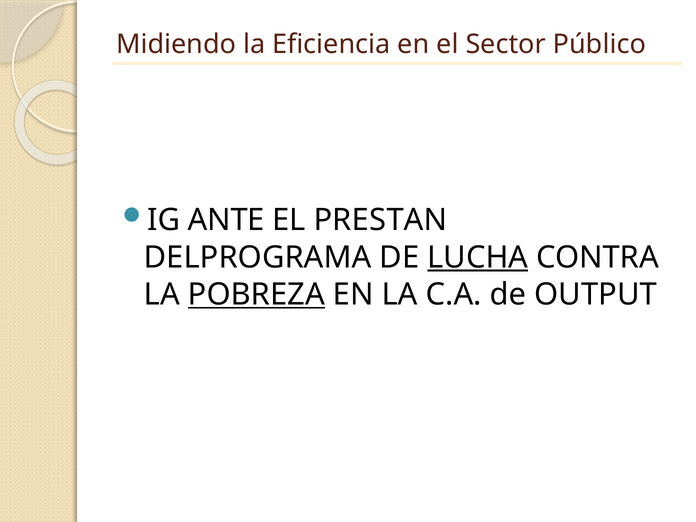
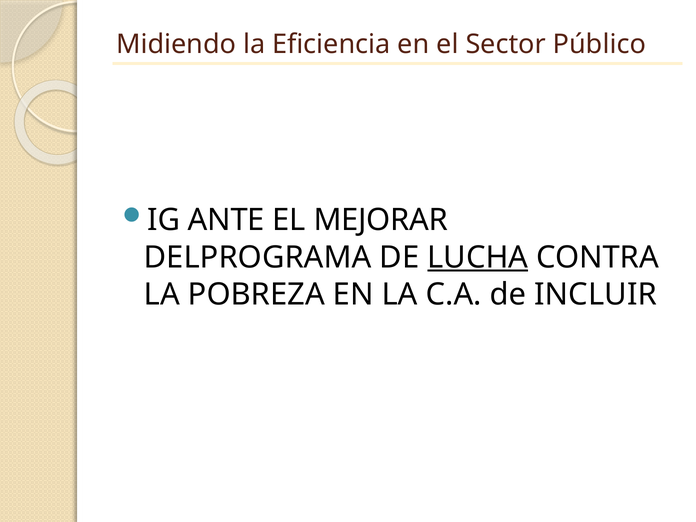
PRESTAN: PRESTAN -> MEJORAR (381, 220)
POBREZA underline: present -> none (256, 294)
OUTPUT: OUTPUT -> INCLUIR (596, 294)
